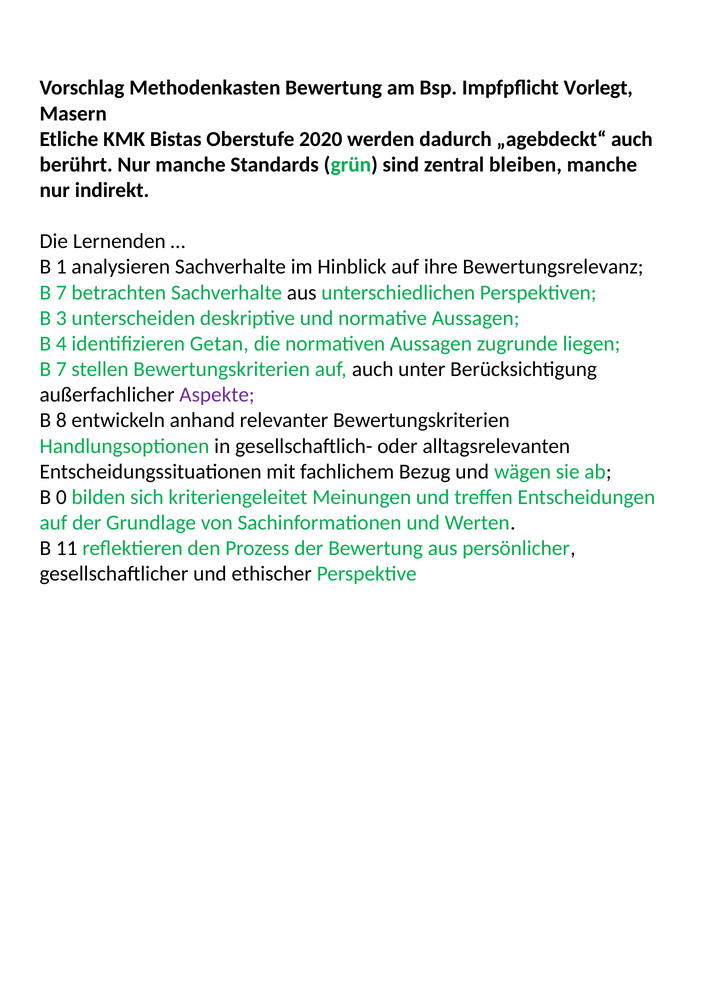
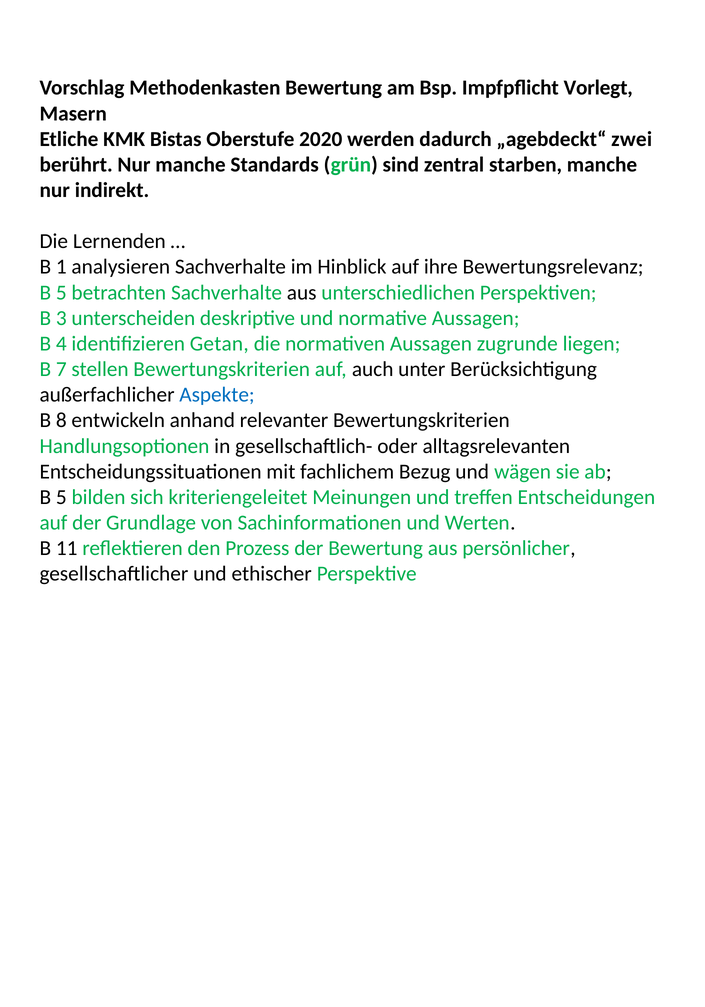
„agebdeckt“ auch: auch -> zwei (632, 139)
bleiben: bleiben -> starben (526, 165)
7: 7 -> 5 (61, 293)
Aspekte colour: purple -> blue (217, 395)
0: 0 -> 5 (61, 497)
